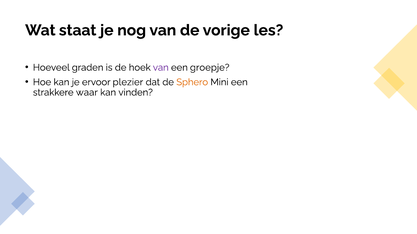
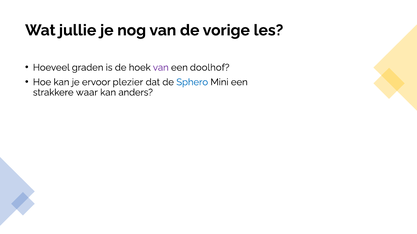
staat: staat -> jullie (78, 30)
groepje: groepje -> doolhof (210, 68)
Sphero colour: orange -> blue (192, 82)
vinden: vinden -> anders (136, 93)
